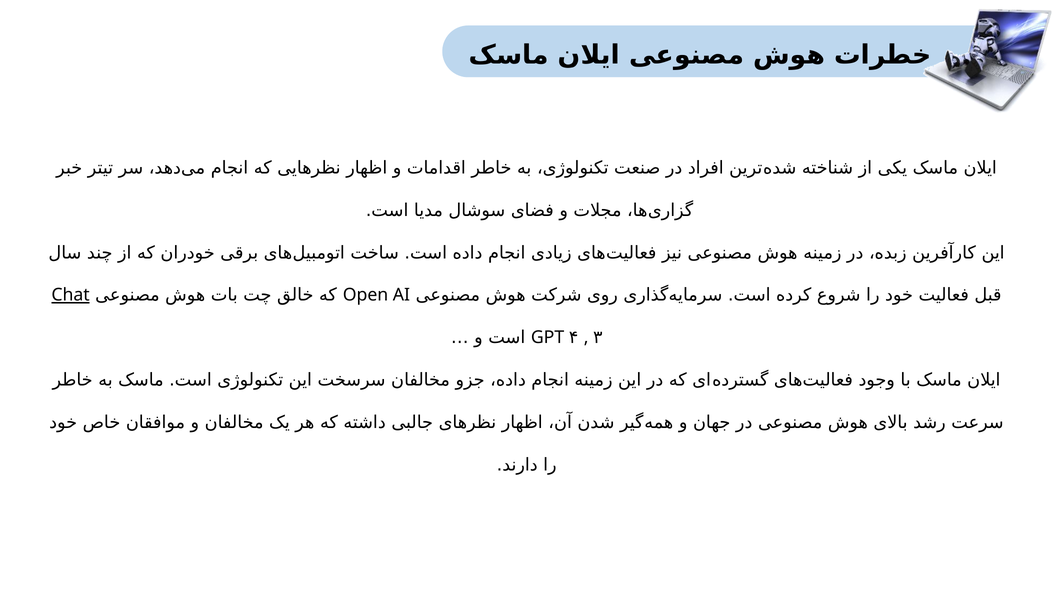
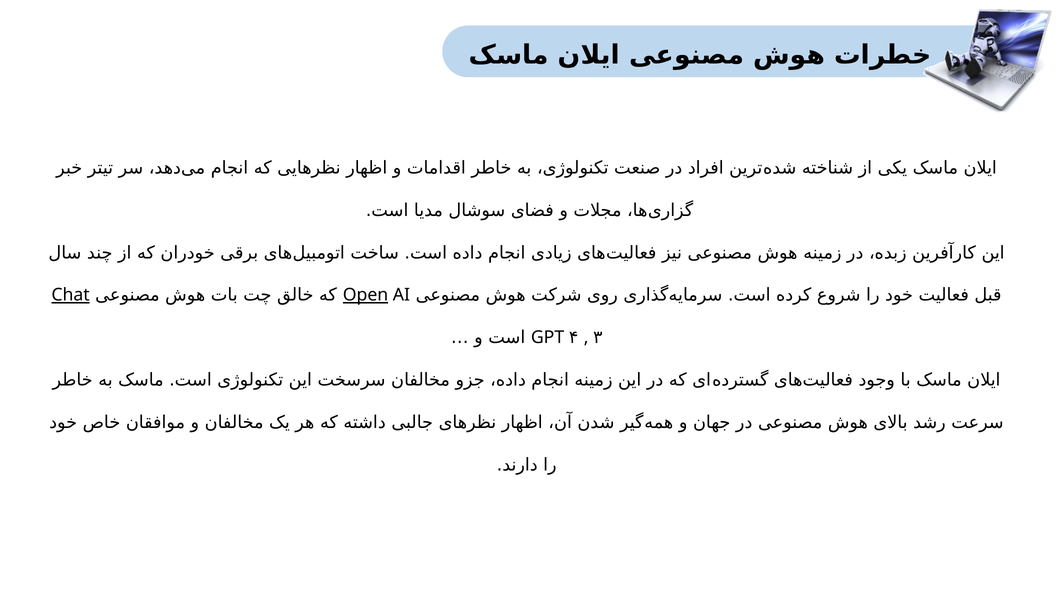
Open underline: none -> present (366, 295)
